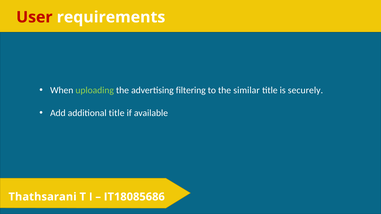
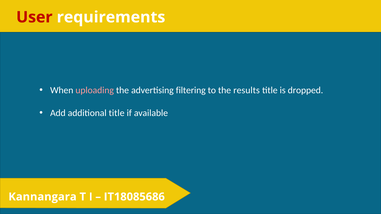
uploading colour: light green -> pink (95, 90)
similar: similar -> results (247, 90)
securely: securely -> dropped (305, 90)
Thathsarani: Thathsarani -> Kannangara (43, 197)
